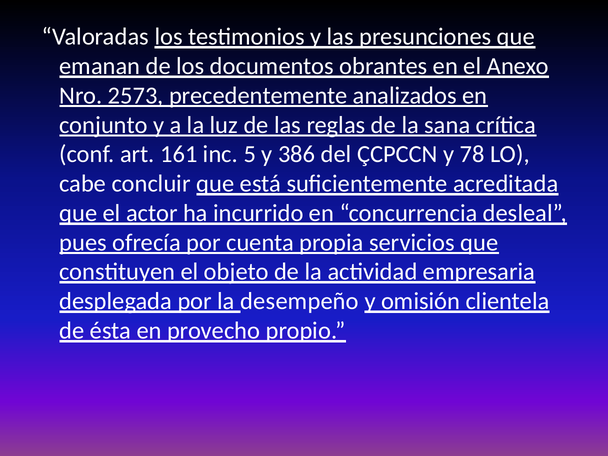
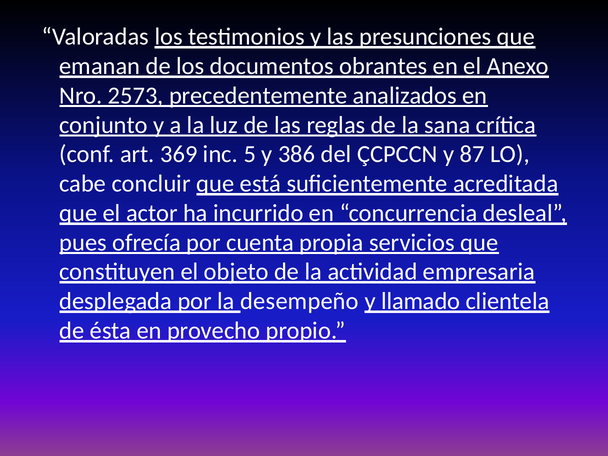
161: 161 -> 369 (179, 154)
78: 78 -> 87 (472, 154)
omisión: omisión -> llamado (421, 301)
